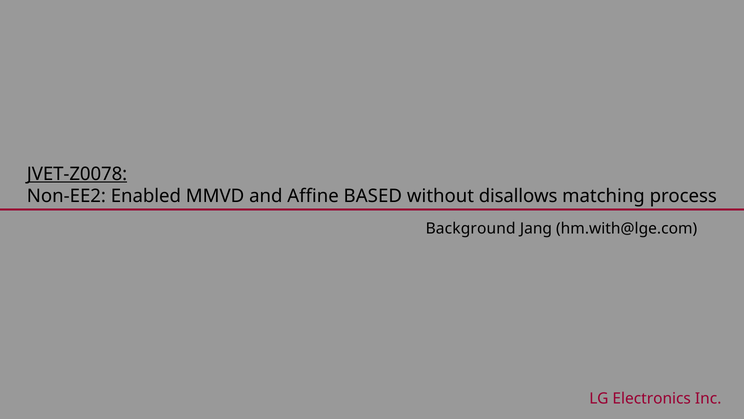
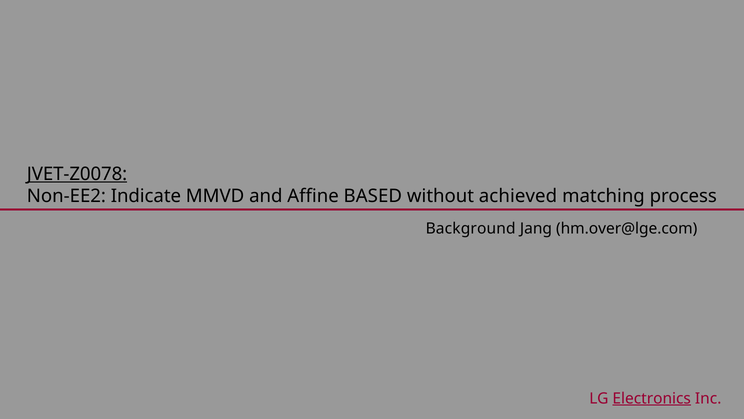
Enabled: Enabled -> Indicate (146, 196)
disallows: disallows -> achieved (518, 196)
hm.with@lge.com: hm.with@lge.com -> hm.over@lge.com (627, 228)
Electronics underline: none -> present (652, 398)
